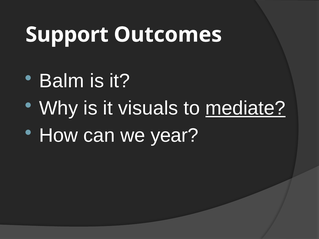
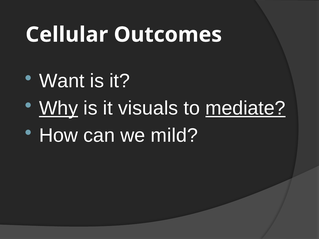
Support: Support -> Cellular (67, 35)
Balm: Balm -> Want (62, 81)
Why underline: none -> present (59, 108)
year: year -> mild (174, 136)
